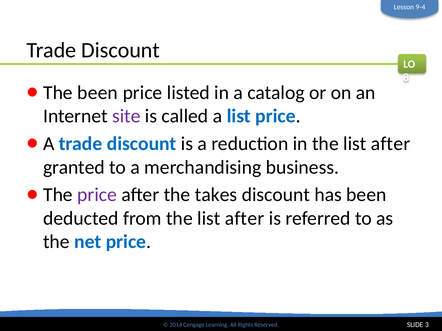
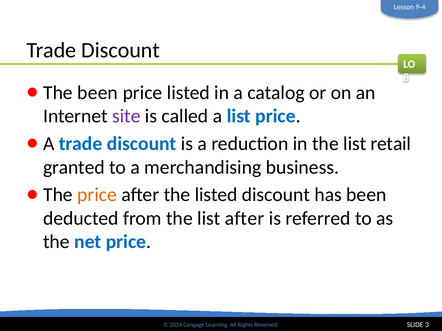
in the list after: after -> retail (391, 144)
price colour: purple -> orange (97, 195)
the takes: takes -> listed (216, 195)
